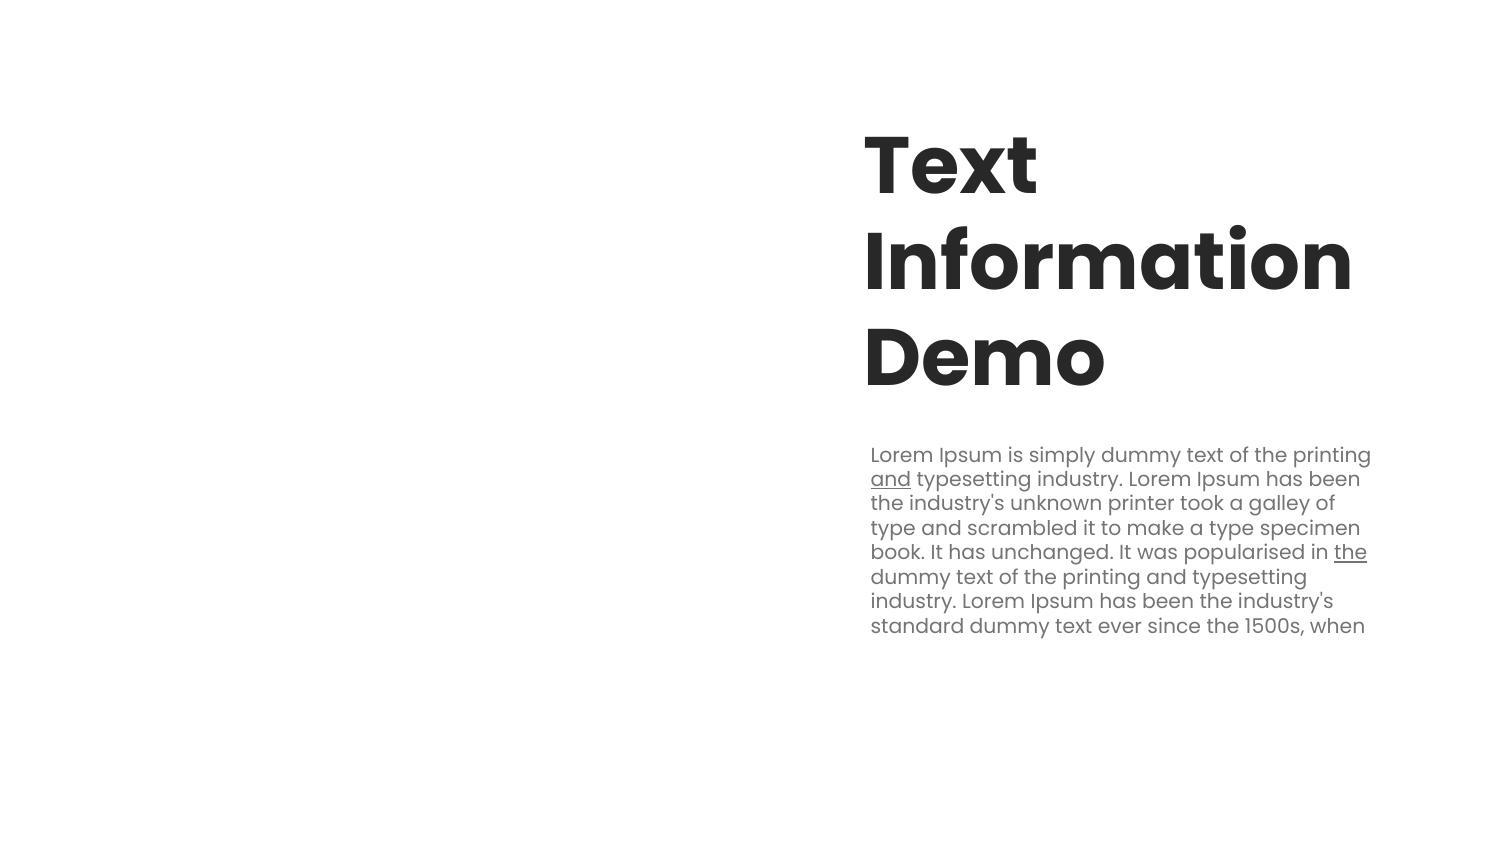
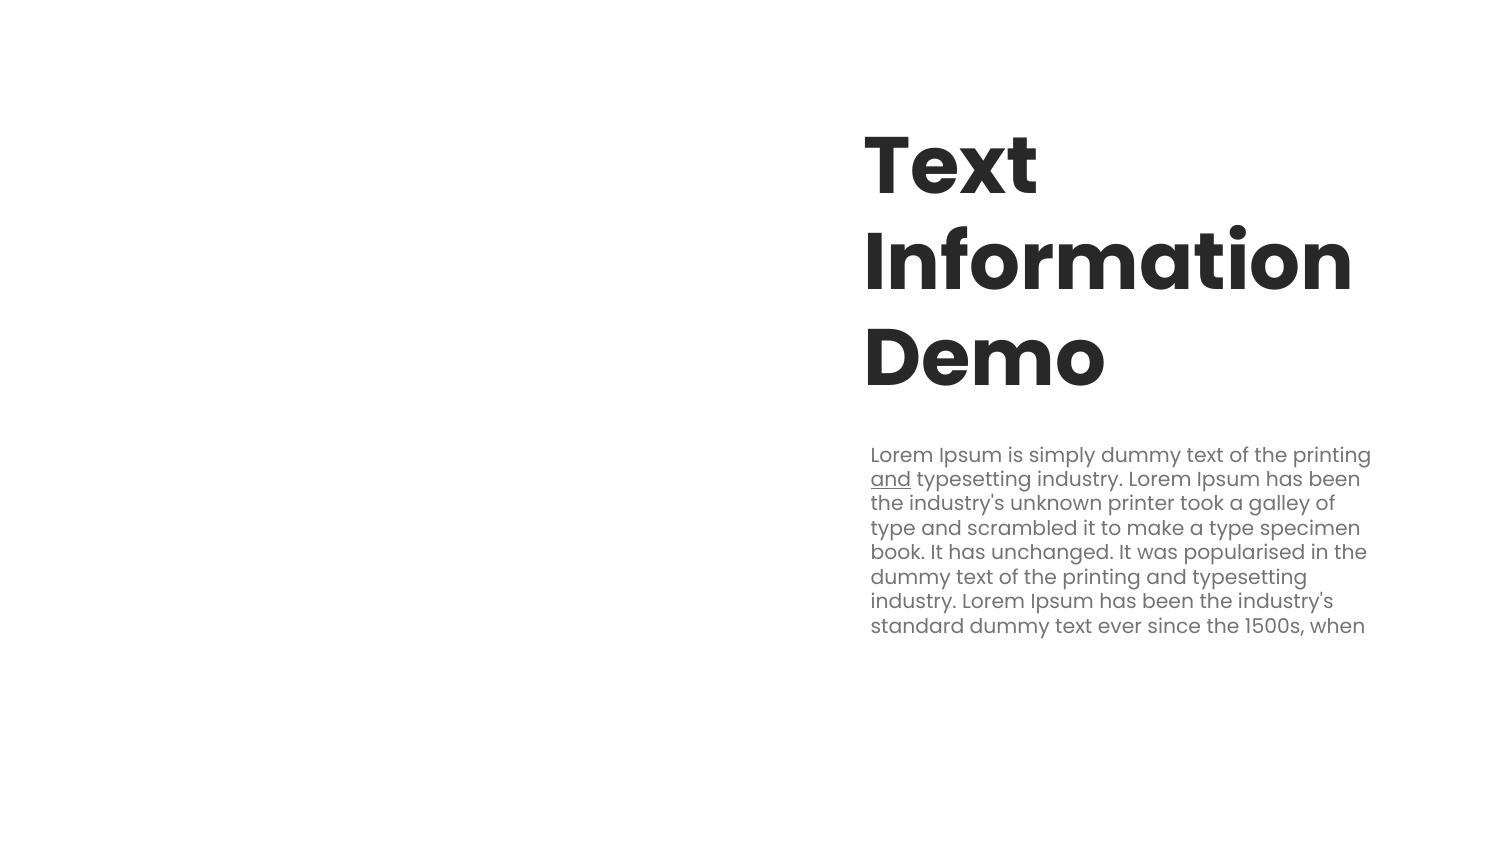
the underline: present -> none (1351, 553)
